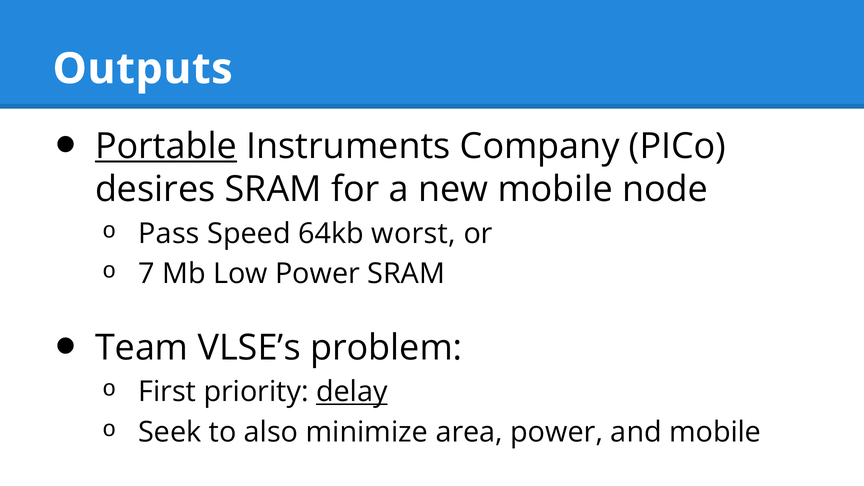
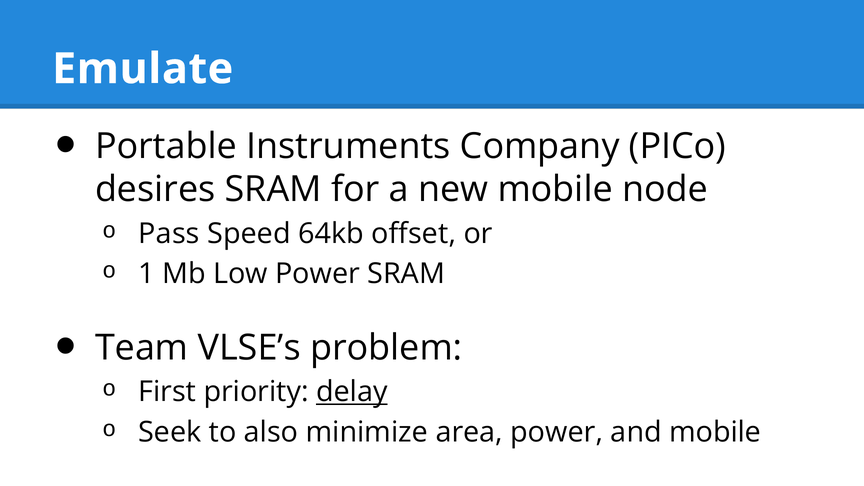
Outputs: Outputs -> Emulate (143, 69)
Portable underline: present -> none (166, 146)
worst: worst -> offset (414, 234)
7: 7 -> 1 (146, 274)
